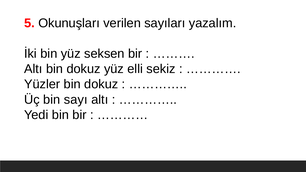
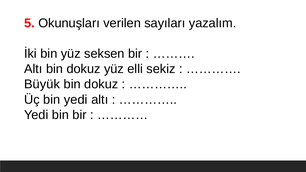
Yüzler: Yüzler -> Büyük (42, 84)
bin sayı: sayı -> yedi (76, 100)
